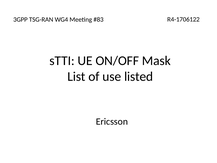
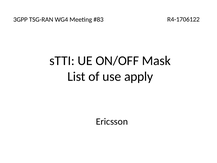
listed: listed -> apply (139, 76)
